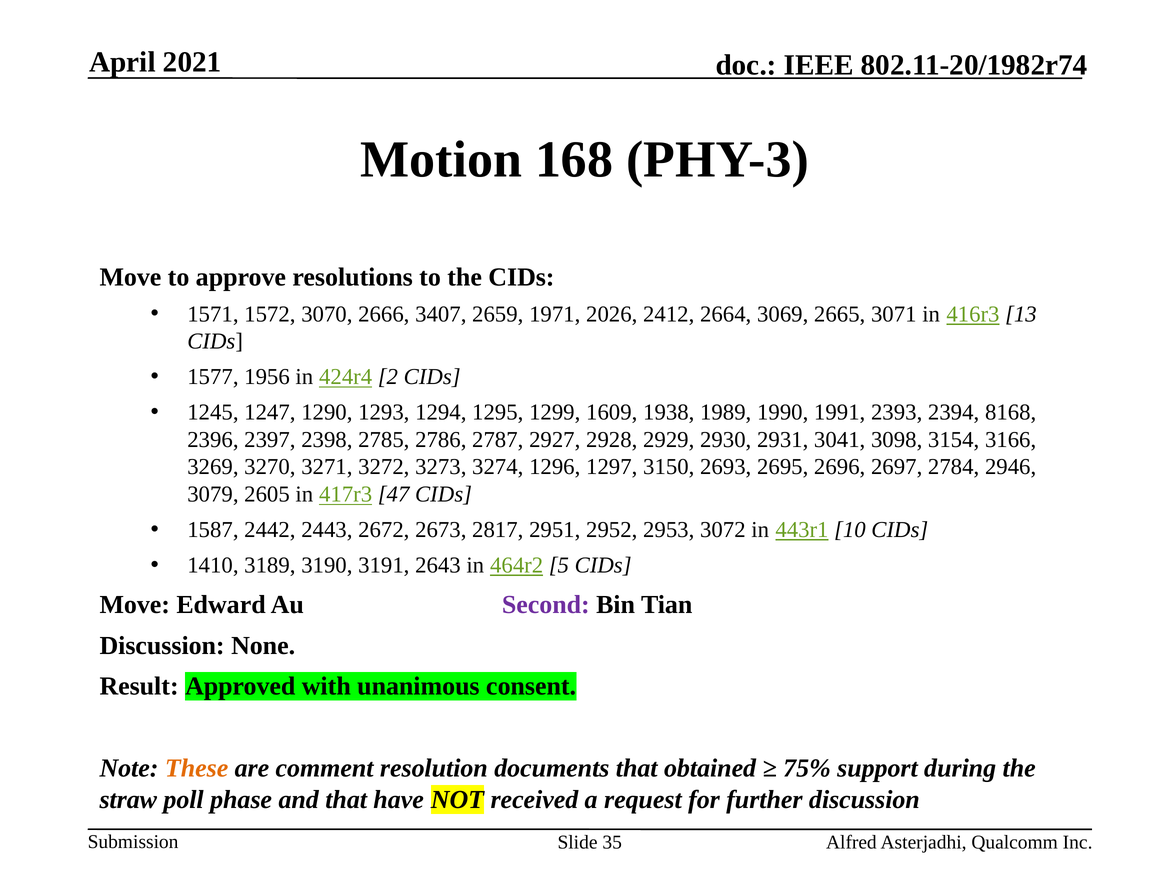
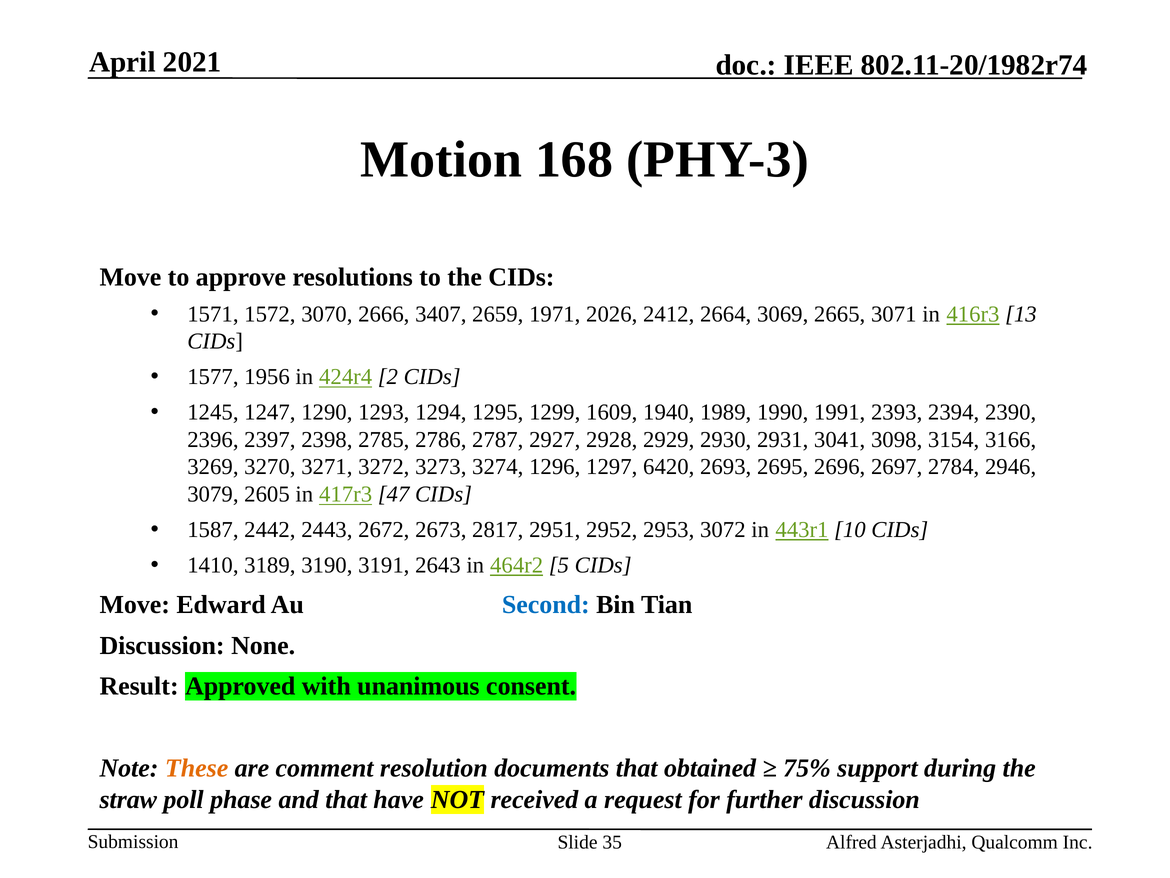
1938: 1938 -> 1940 (669, 412)
8168: 8168 -> 2390 (1011, 412)
3150: 3150 -> 6420 (669, 467)
Second colour: purple -> blue (546, 604)
